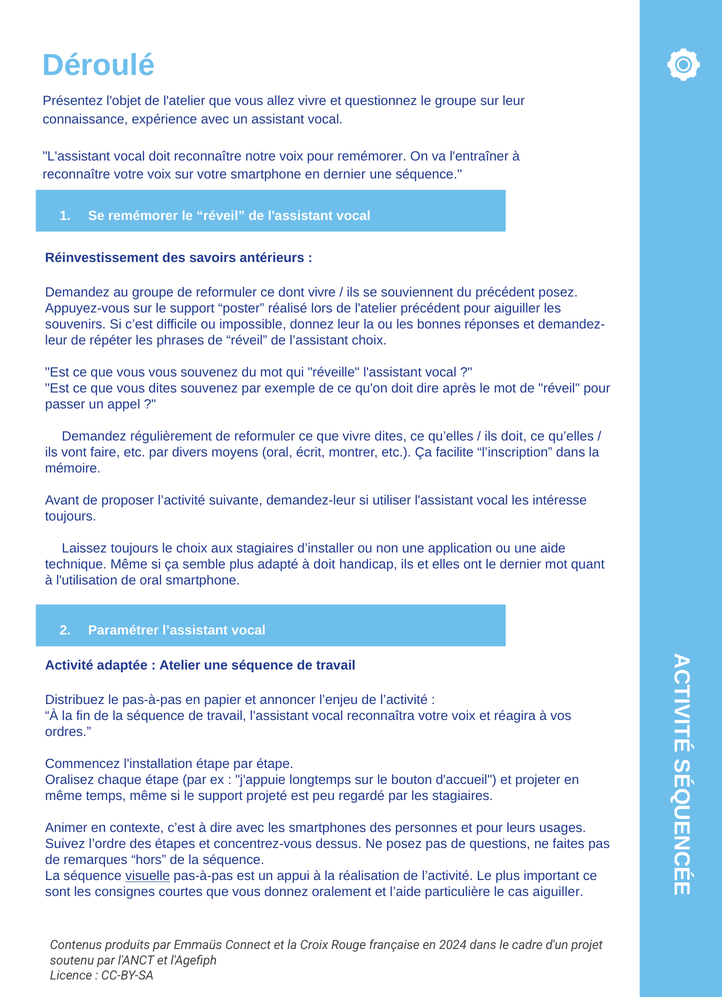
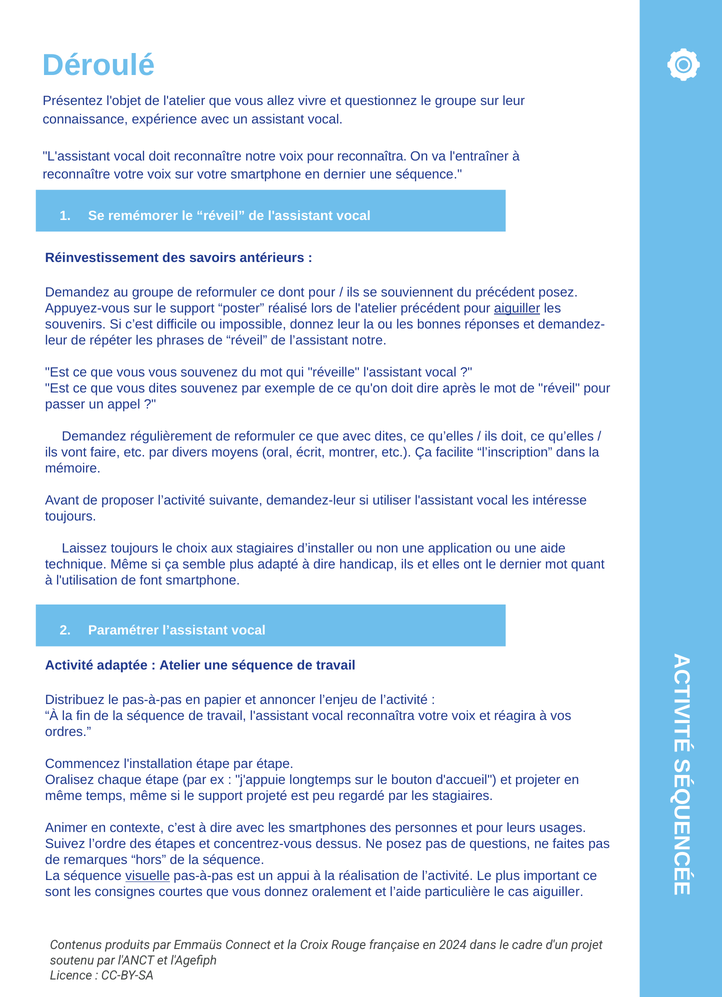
pour remémorer: remémorer -> reconnaîtra (372, 156)
dont vivre: vivre -> pour (322, 292)
aiguiller underline: none -> present (517, 308)
l’assistant choix: choix -> notre (369, 340)
que vivre: vivre -> avec (357, 436)
adapté à doit: doit -> dire (324, 565)
de oral: oral -> font (151, 581)
